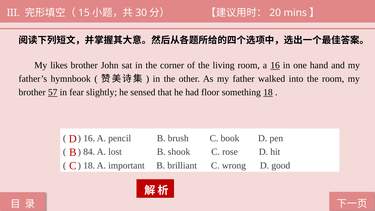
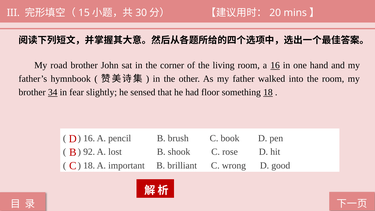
likes: likes -> road (59, 65)
57: 57 -> 34 (53, 92)
84: 84 -> 92 (89, 152)
